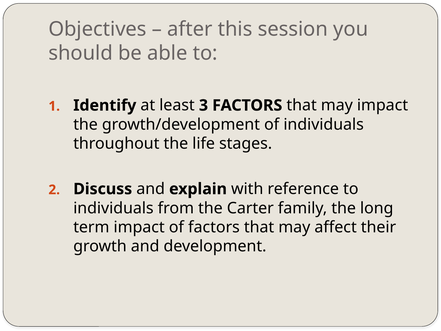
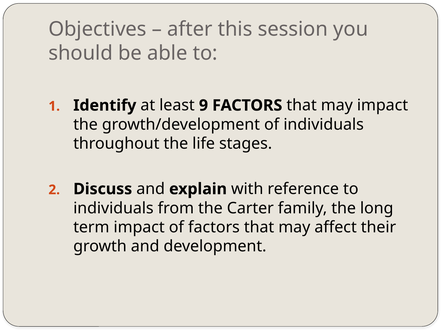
3: 3 -> 9 (203, 105)
